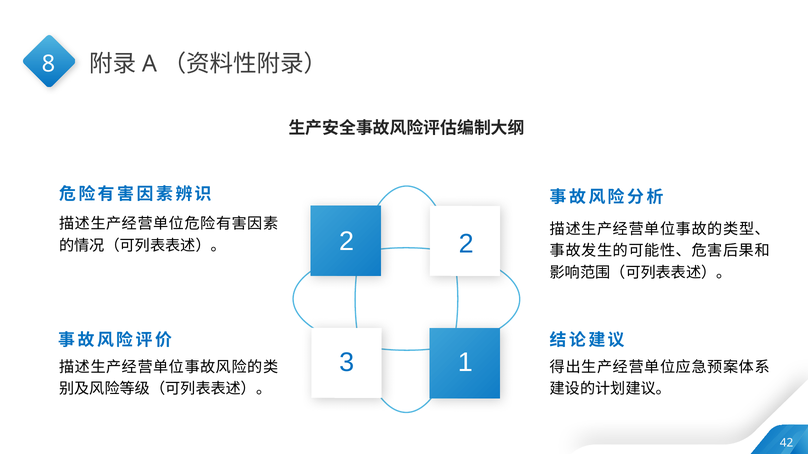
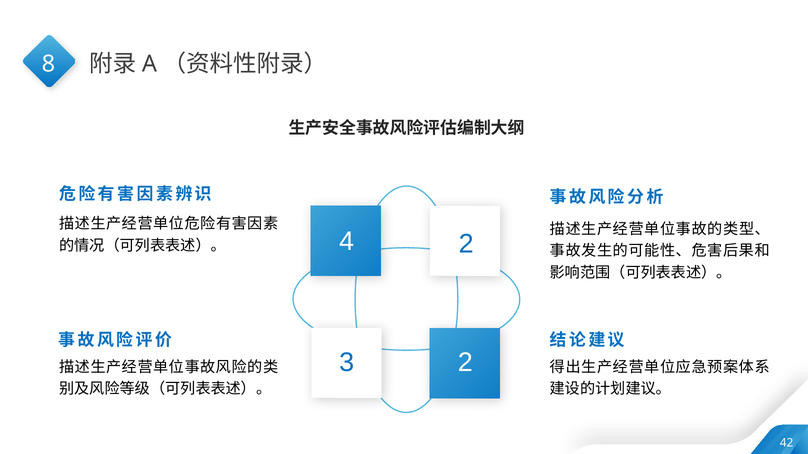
2: 2 -> 4 (347, 242)
3 1: 1 -> 2 (465, 363)
